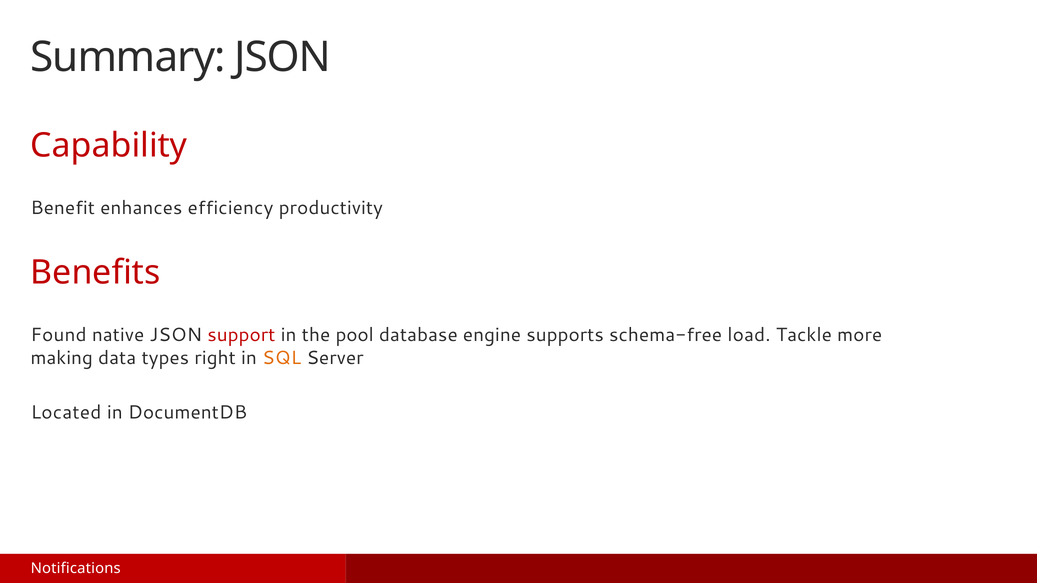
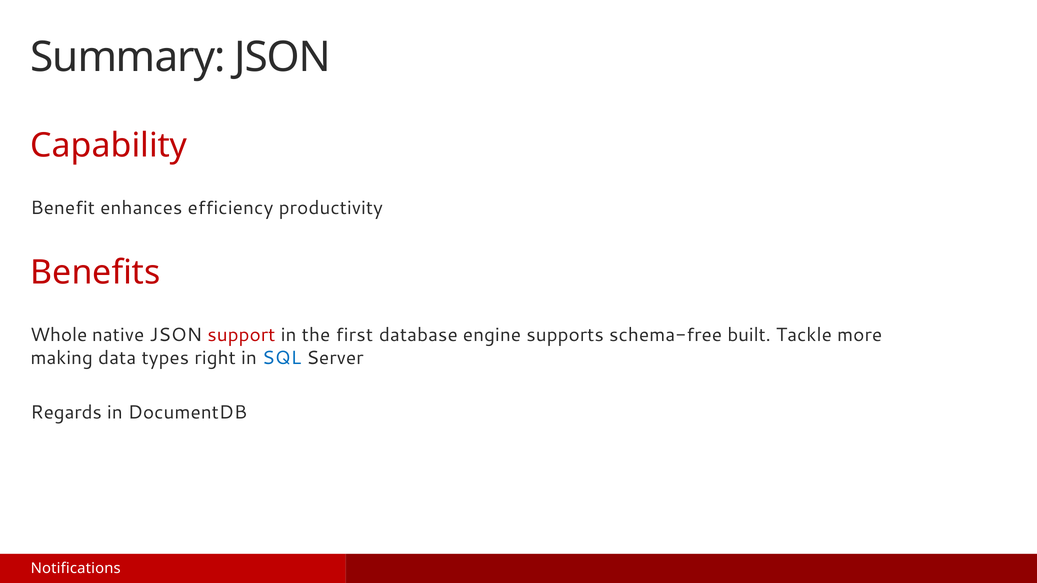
Found: Found -> Whole (59, 335)
pool: pool -> first (355, 335)
load: load -> built (749, 335)
SQL colour: orange -> blue (282, 358)
Located: Located -> Regards (66, 413)
